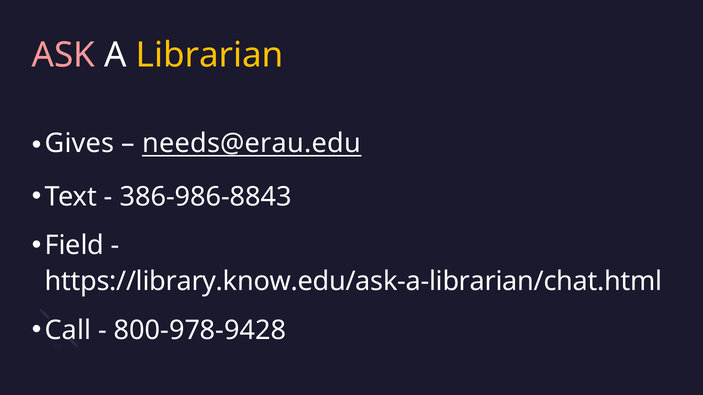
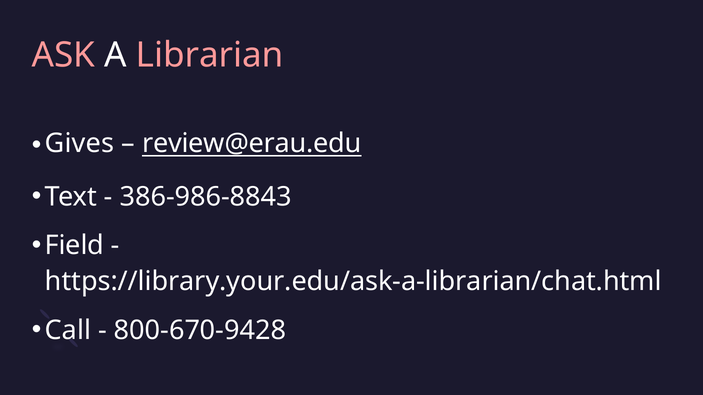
Librarian colour: yellow -> pink (210, 55)
needs@erau.edu: needs@erau.edu -> review@erau.edu (252, 144)
https://library.know.edu/ask-a-librarian/chat.html: https://library.know.edu/ask-a-librarian/chat.html -> https://library.your.edu/ask-a-librarian/chat.html (353, 282)
800-978-9428: 800-978-9428 -> 800-670-9428 (200, 331)
